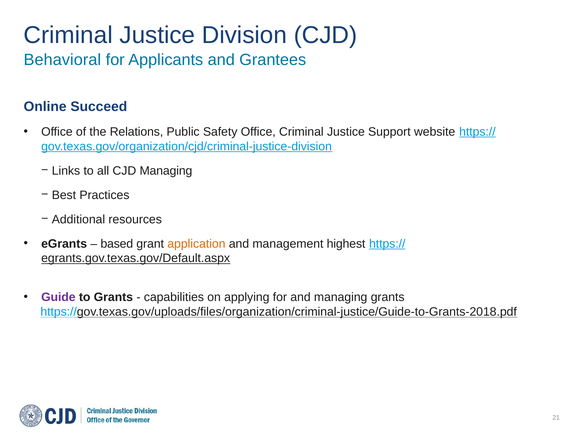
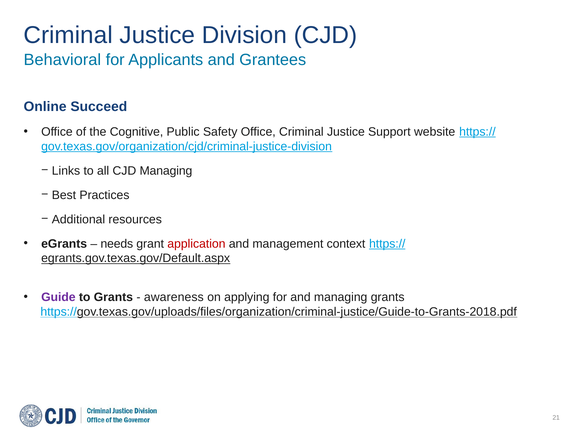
Relations: Relations -> Cognitive (136, 132)
based: based -> needs (117, 244)
application colour: orange -> red (196, 244)
highest: highest -> context (346, 244)
capabilities: capabilities -> awareness (174, 297)
